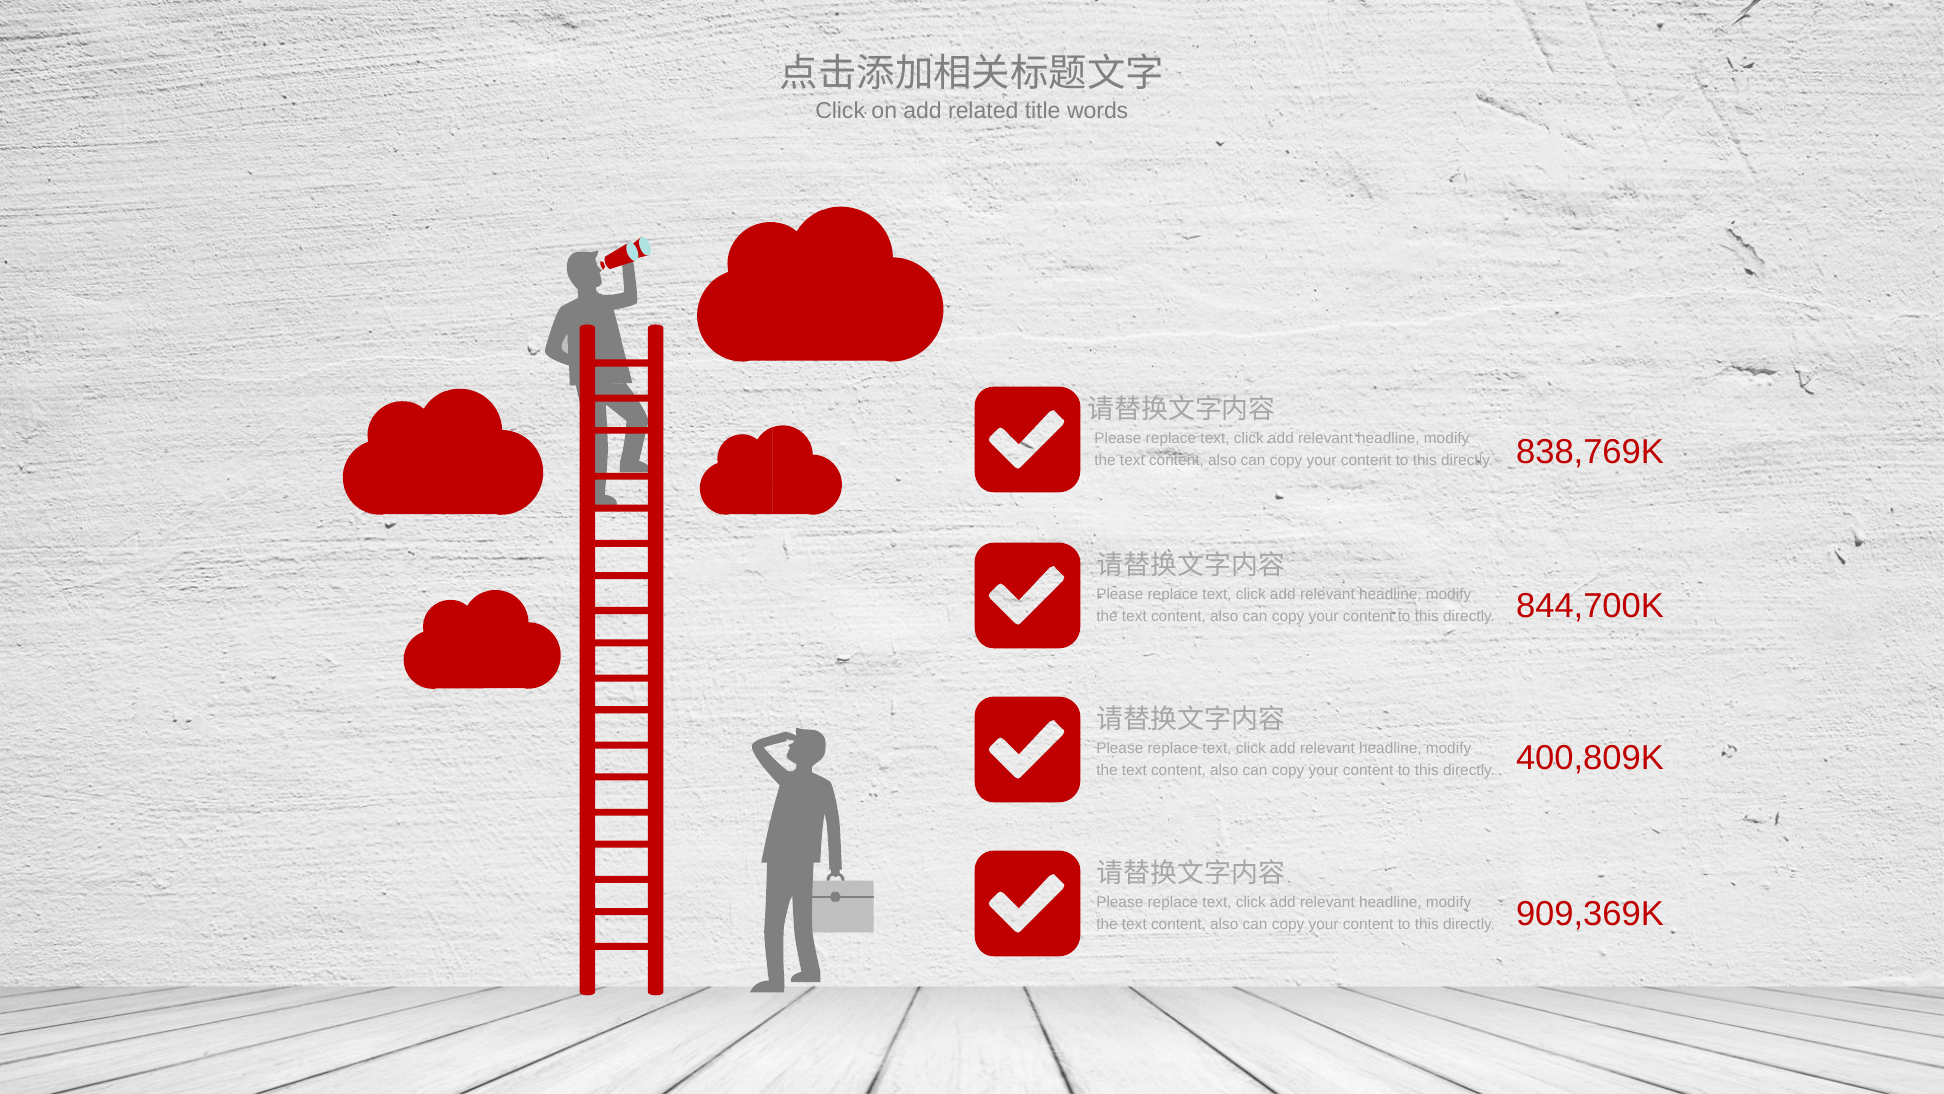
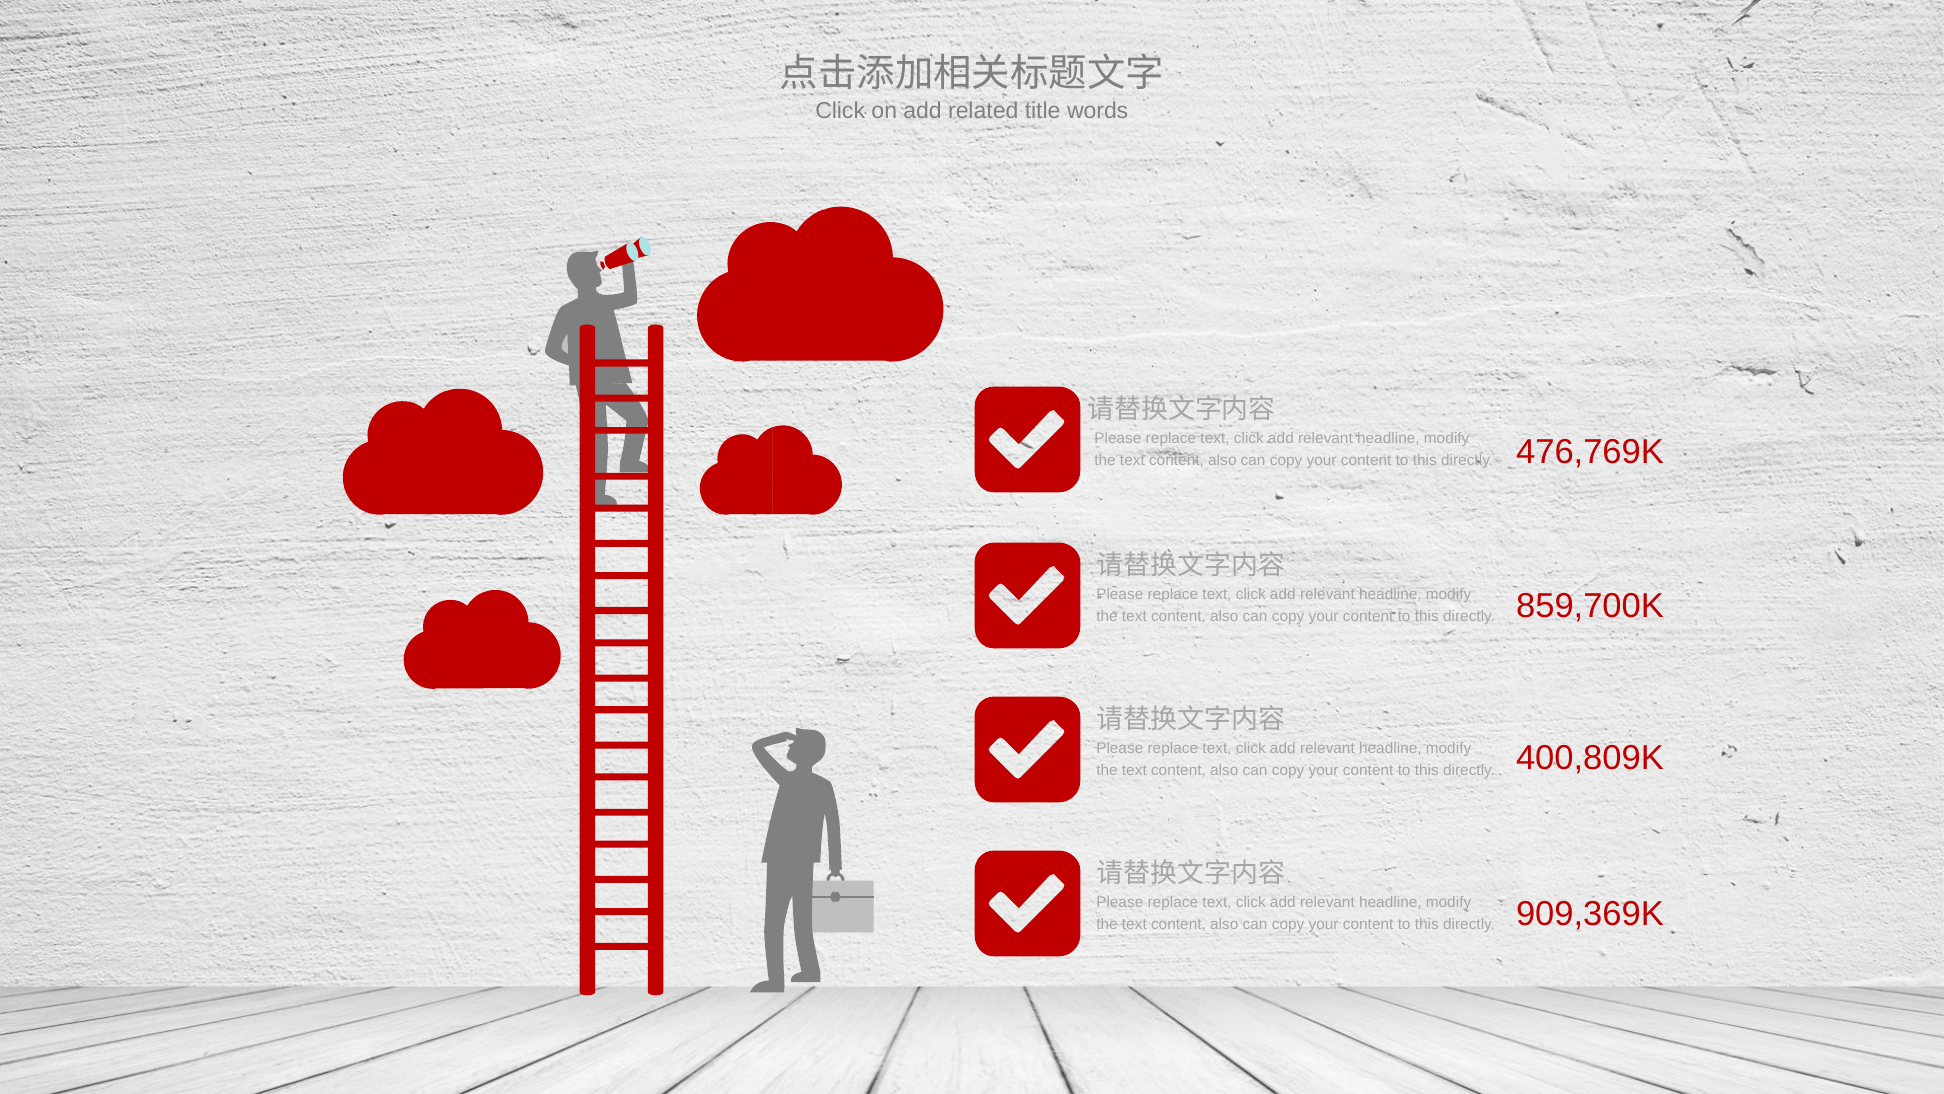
838,769K: 838,769K -> 476,769K (1590, 452)
844,700K: 844,700K -> 859,700K (1590, 606)
